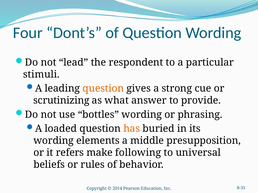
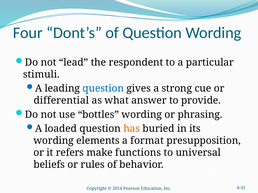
question colour: orange -> blue (103, 89)
scrutinizing: scrutinizing -> differential (61, 101)
middle: middle -> format (147, 141)
following: following -> functions (138, 153)
